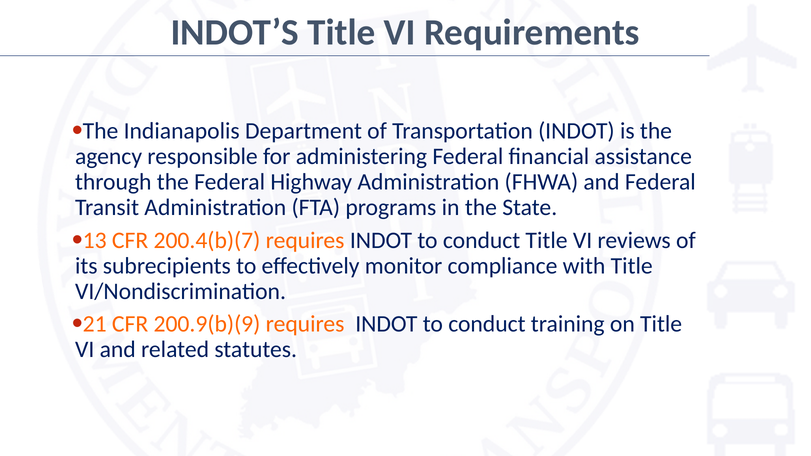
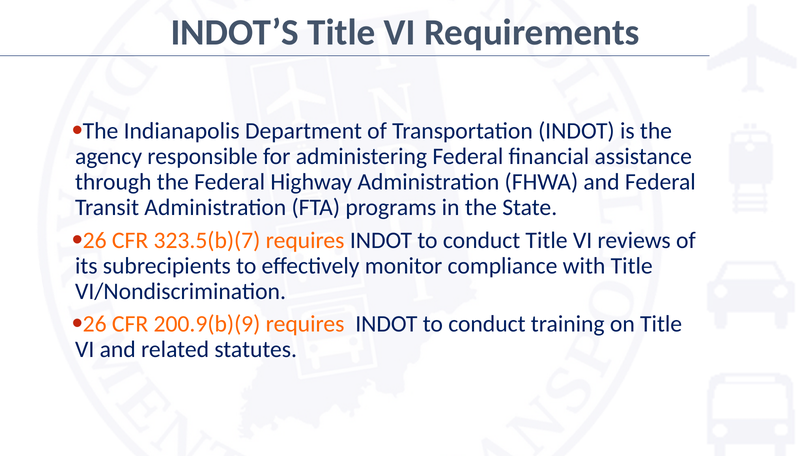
13: 13 -> 26 (95, 240)
200.4(b)(7: 200.4(b)(7 -> 323.5(b)(7 (207, 240)
21: 21 -> 26 (95, 324)
